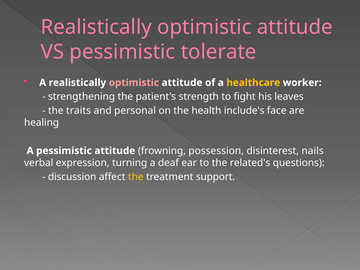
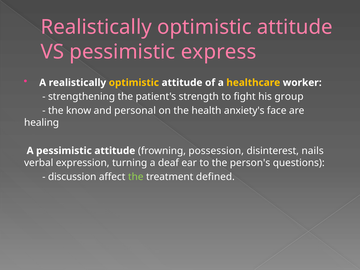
tolerate: tolerate -> express (219, 52)
optimistic colour: pink -> yellow (134, 83)
leaves: leaves -> group (289, 97)
traits: traits -> know (79, 111)
include's: include's -> anxiety's (244, 111)
related's: related's -> person's (250, 163)
the colour: yellow -> light green (136, 177)
support: support -> defined (215, 177)
